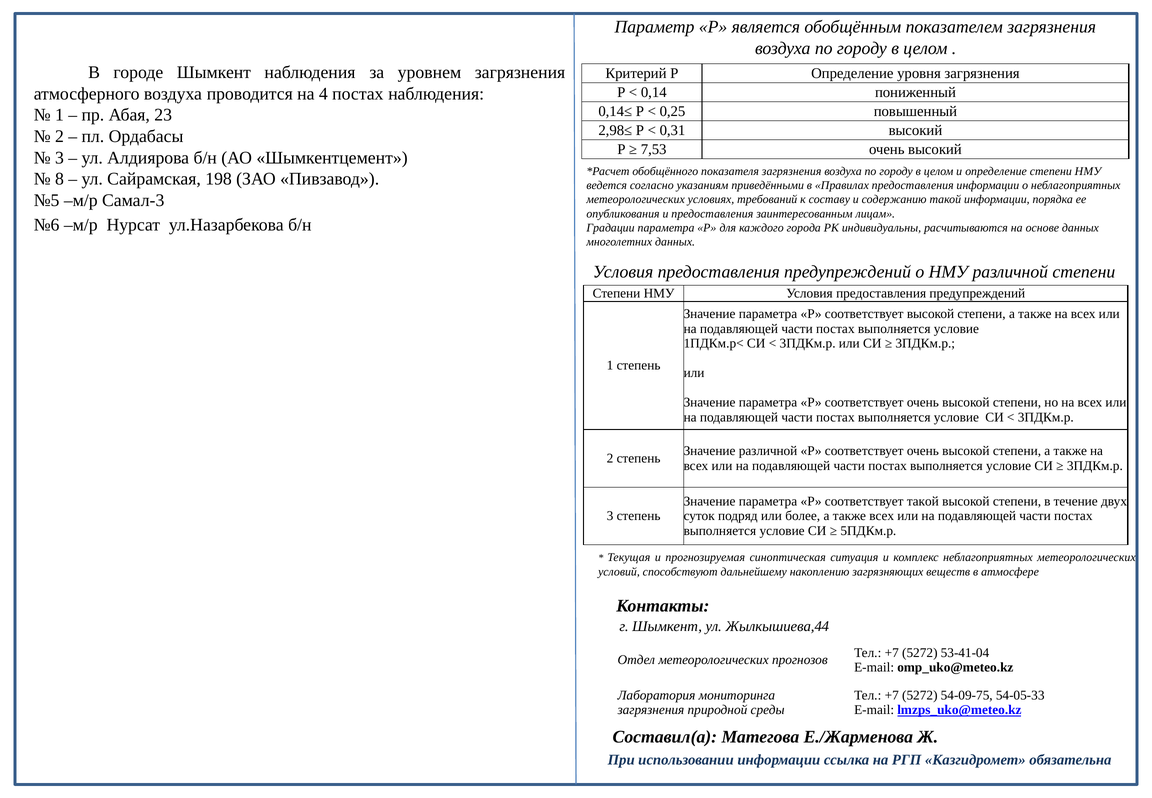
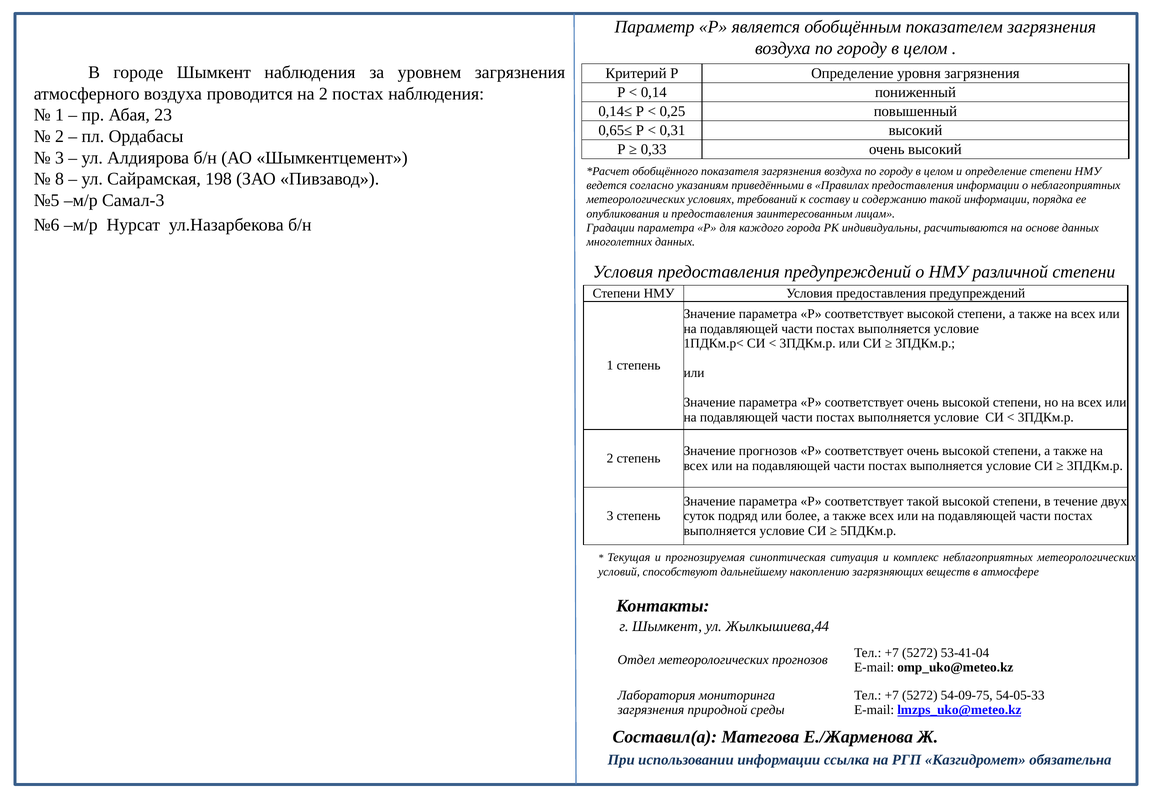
на 4: 4 -> 2 (323, 94)
2,98≤: 2,98≤ -> 0,65≤ (615, 130)
7,53: 7,53 -> 0,33 (654, 149)
Значение различной: различной -> прогнозов (768, 451)
